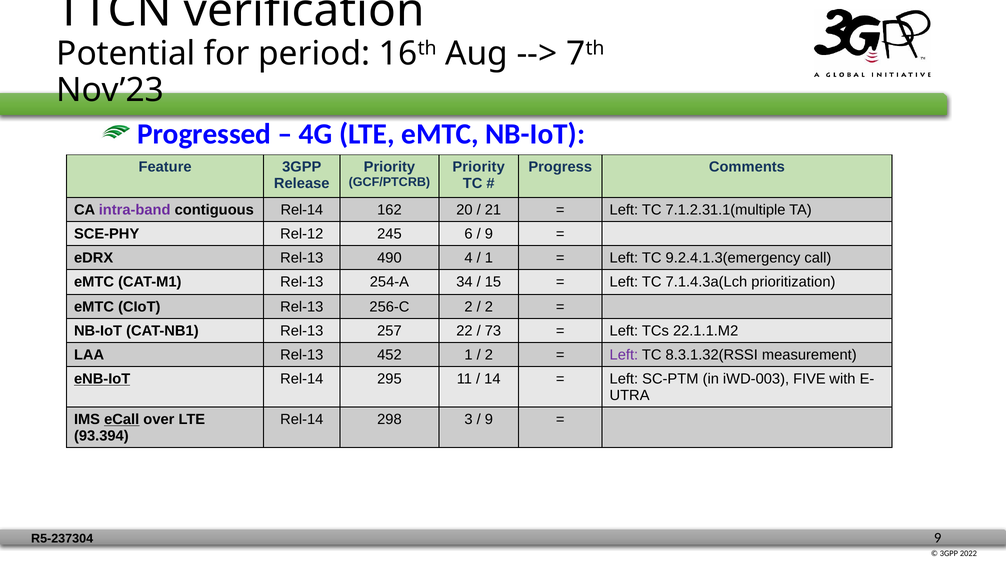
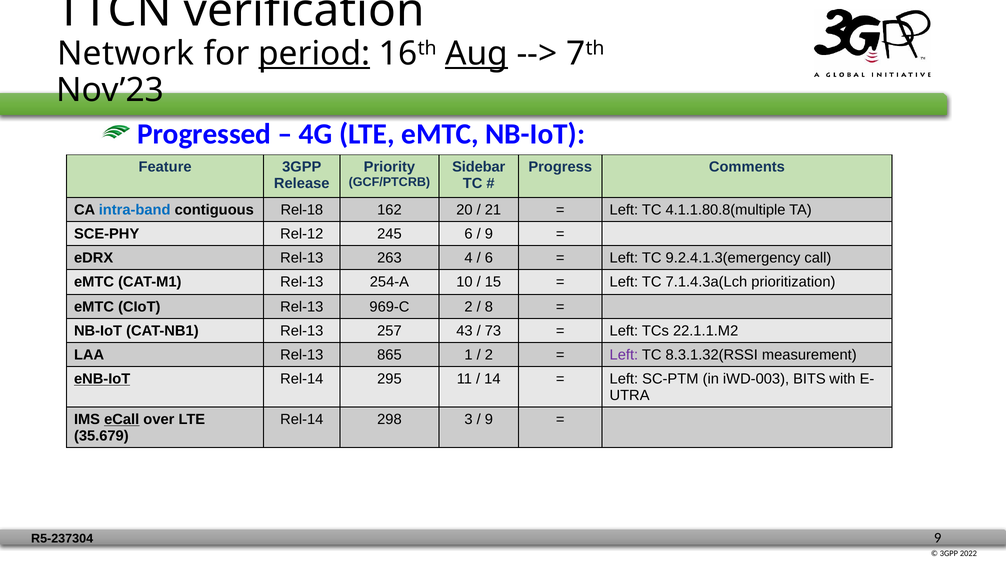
Potential: Potential -> Network (126, 54)
period underline: none -> present (314, 54)
Aug underline: none -> present (477, 54)
Priority: Priority -> Sidebar (479, 167)
intra-band colour: purple -> blue (135, 210)
contiguous Rel-14: Rel-14 -> Rel-18 (302, 210)
7.1.2.31.1(multiple: 7.1.2.31.1(multiple -> 4.1.1.80.8(multiple (726, 210)
490: 490 -> 263 (389, 258)
1: 1 -> 6 (489, 258)
34: 34 -> 10 (464, 282)
256-C: 256-C -> 969-C (389, 307)
2: 2 -> 8 (489, 307)
22: 22 -> 43 (464, 331)
452: 452 -> 865 (389, 355)
FIVE: FIVE -> BITS (809, 379)
93.394: 93.394 -> 35.679 (101, 436)
